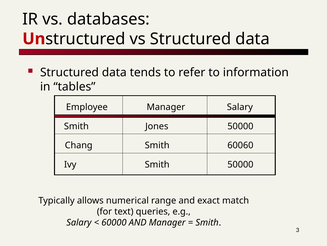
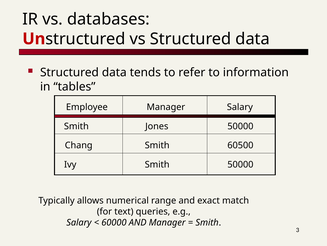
60060: 60060 -> 60500 (240, 145)
